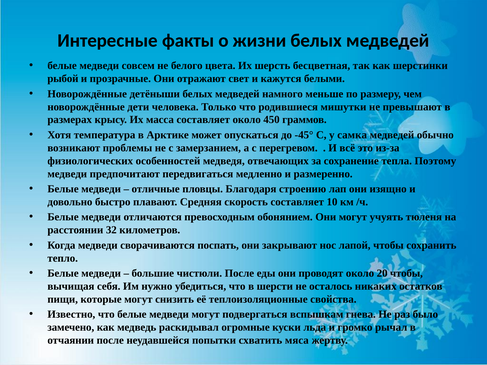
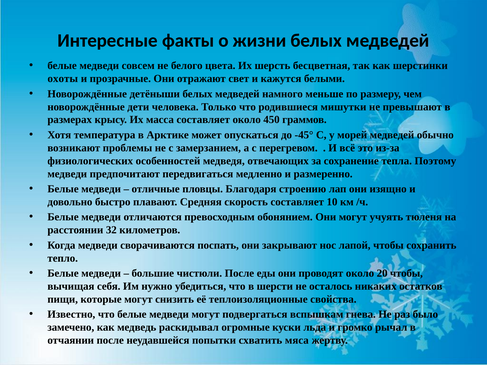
рыбой: рыбой -> охоты (63, 79)
самка: самка -> морей (352, 135)
